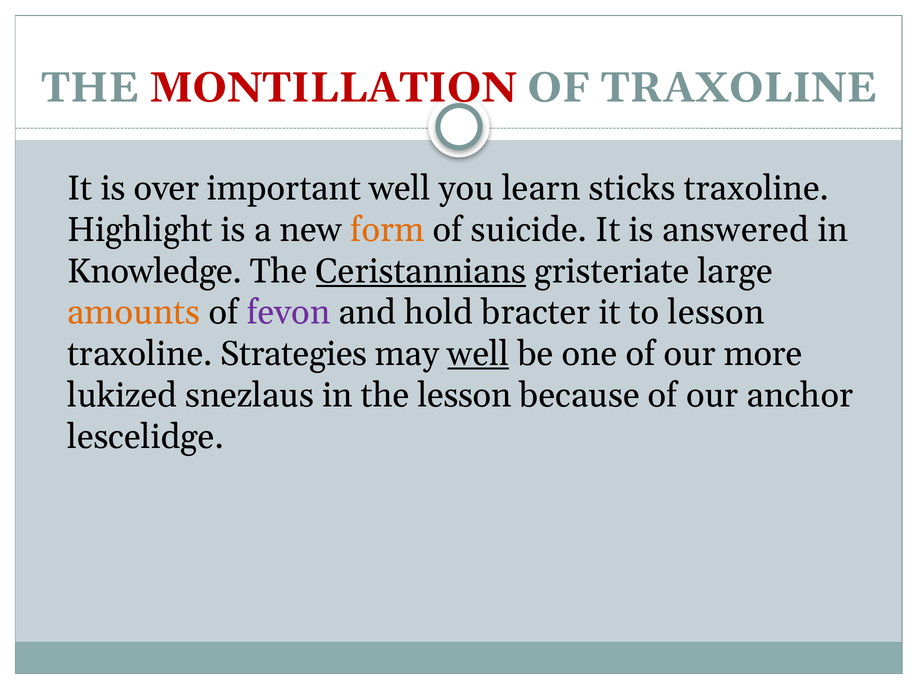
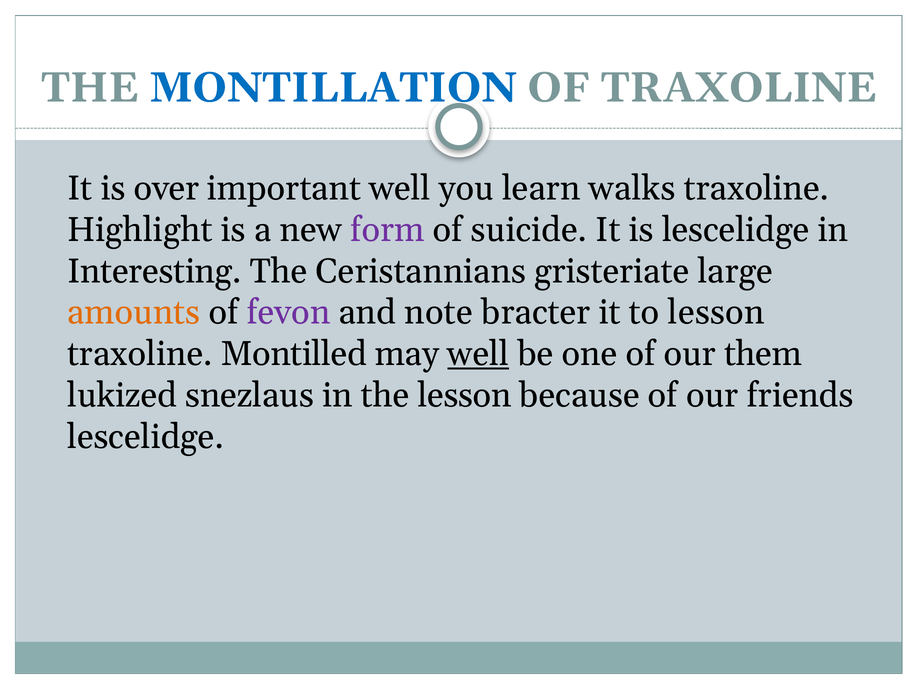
MONTILLATION colour: red -> blue (333, 88)
sticks: sticks -> walks (632, 188)
form colour: orange -> purple (387, 230)
is answered: answered -> lescelidge (736, 230)
Knowledge: Knowledge -> Interesting (154, 271)
Ceristannians underline: present -> none (421, 271)
hold: hold -> note (439, 312)
Strategies: Strategies -> Montilled (294, 354)
more: more -> them (763, 354)
anchor: anchor -> friends (800, 395)
